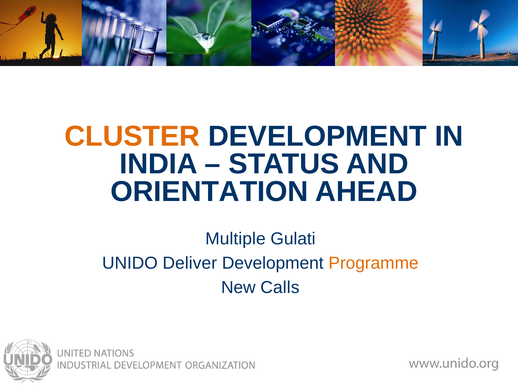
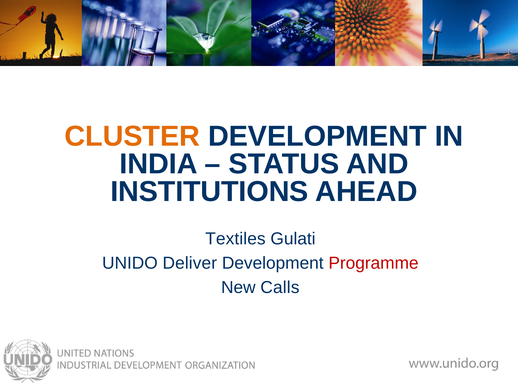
ORIENTATION: ORIENTATION -> INSTITUTIONS (209, 191)
Multiple: Multiple -> Textiles (235, 239)
Programme colour: orange -> red (374, 263)
